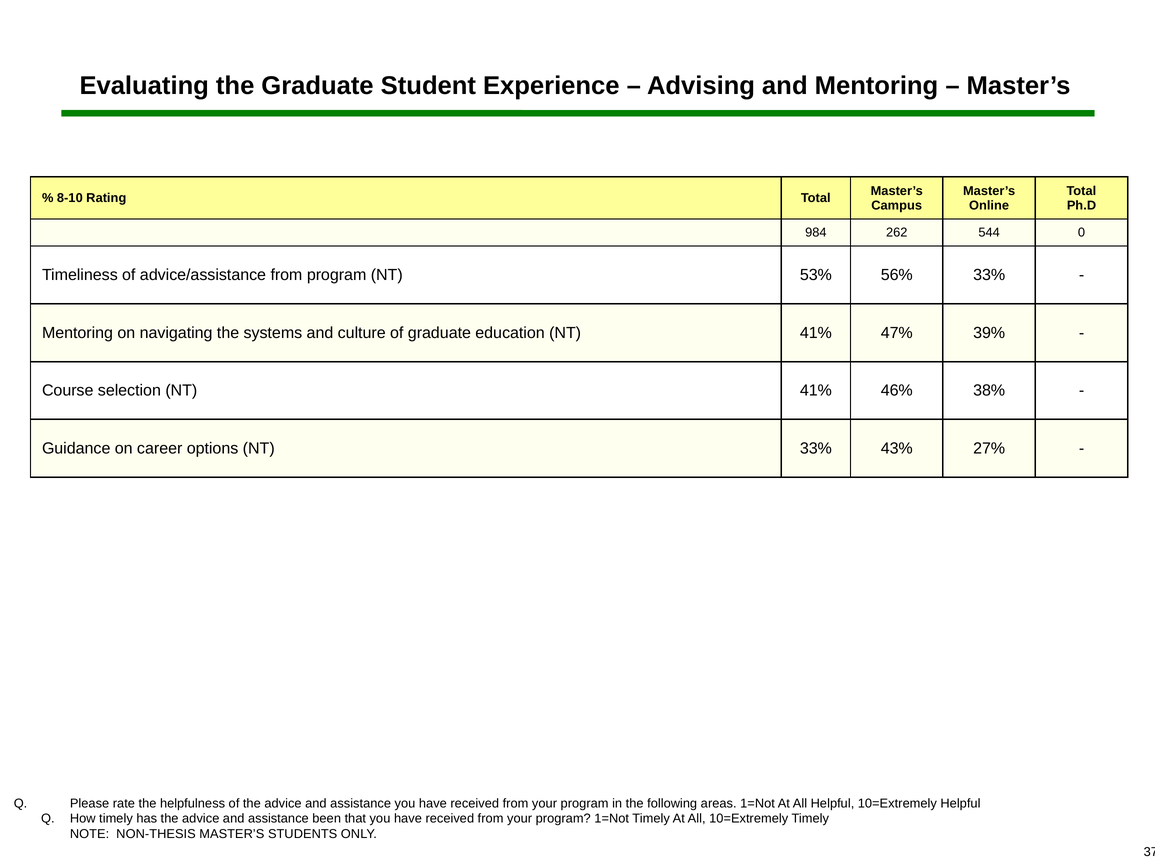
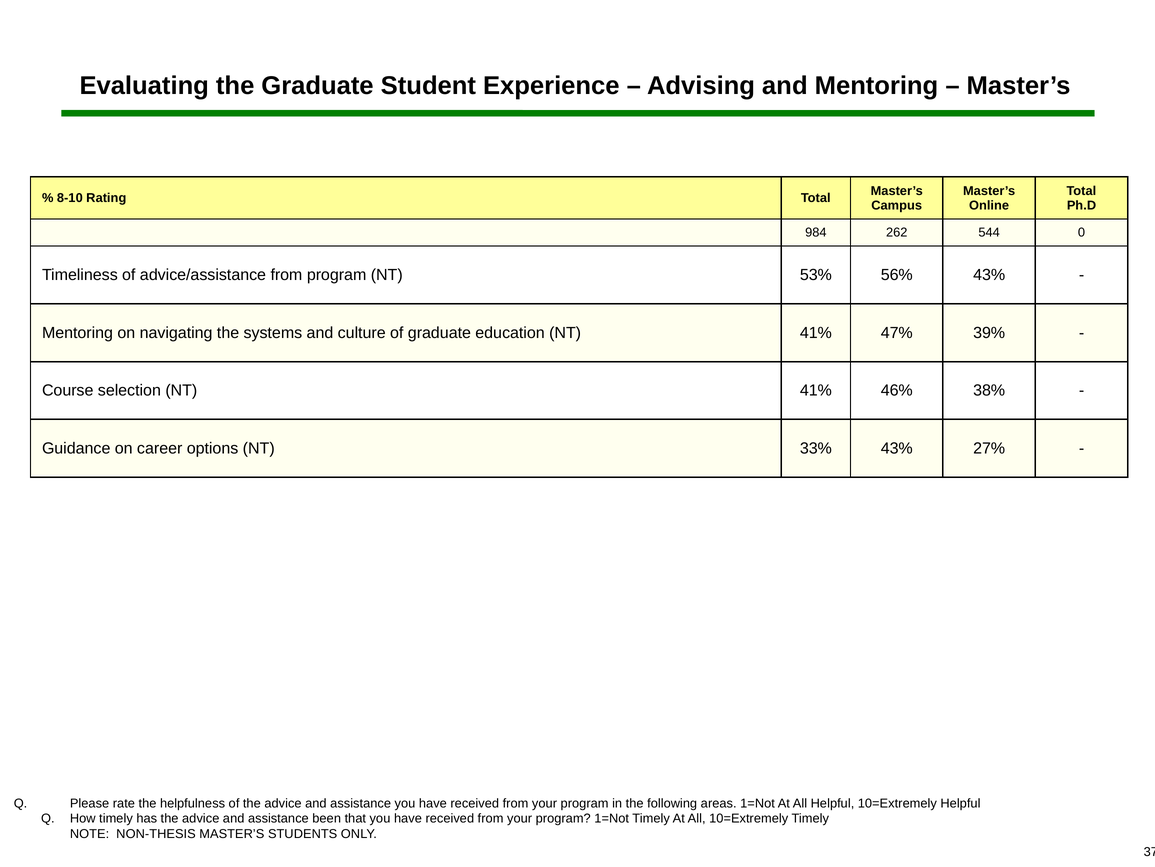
56% 33%: 33% -> 43% (989, 275)
